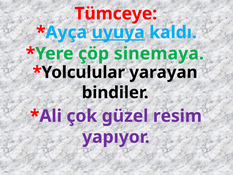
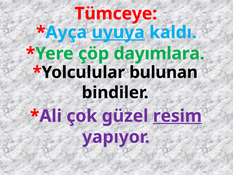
sinemaya: sinemaya -> dayımlara (159, 54)
yarayan: yarayan -> bulunan (164, 72)
resim underline: none -> present (177, 116)
